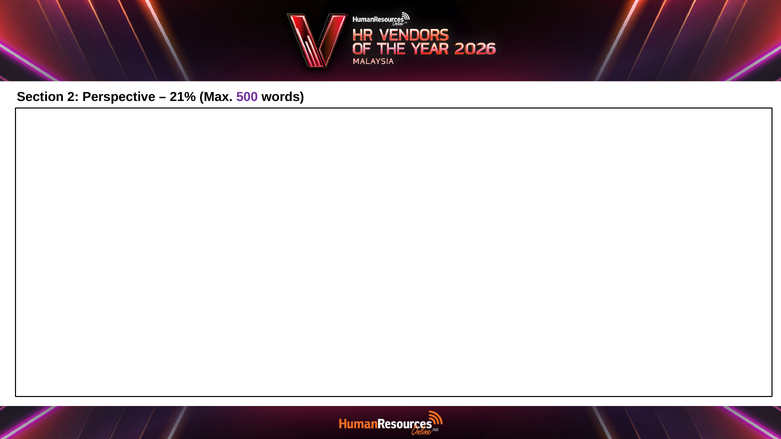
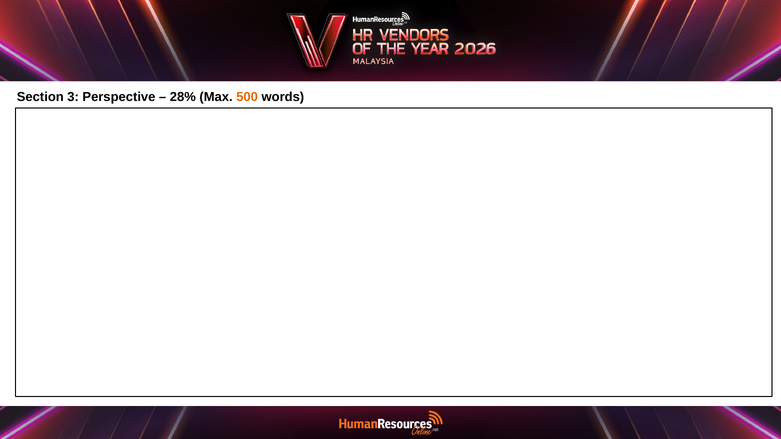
2: 2 -> 3 (73, 97)
21%: 21% -> 28% (183, 97)
500 colour: purple -> orange (247, 97)
